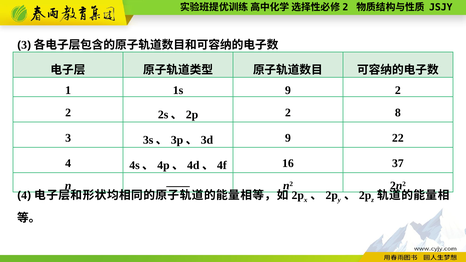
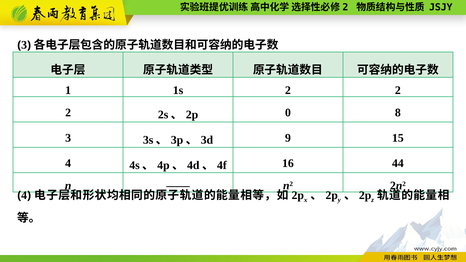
1s 9: 9 -> 2 (288, 90)
2: 2 -> 0 (288, 113)
22: 22 -> 15 (398, 138)
37: 37 -> 44 (398, 163)
